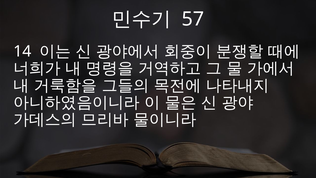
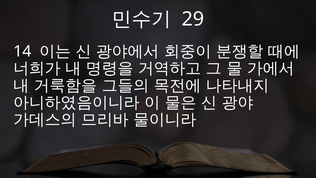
57: 57 -> 29 (193, 19)
